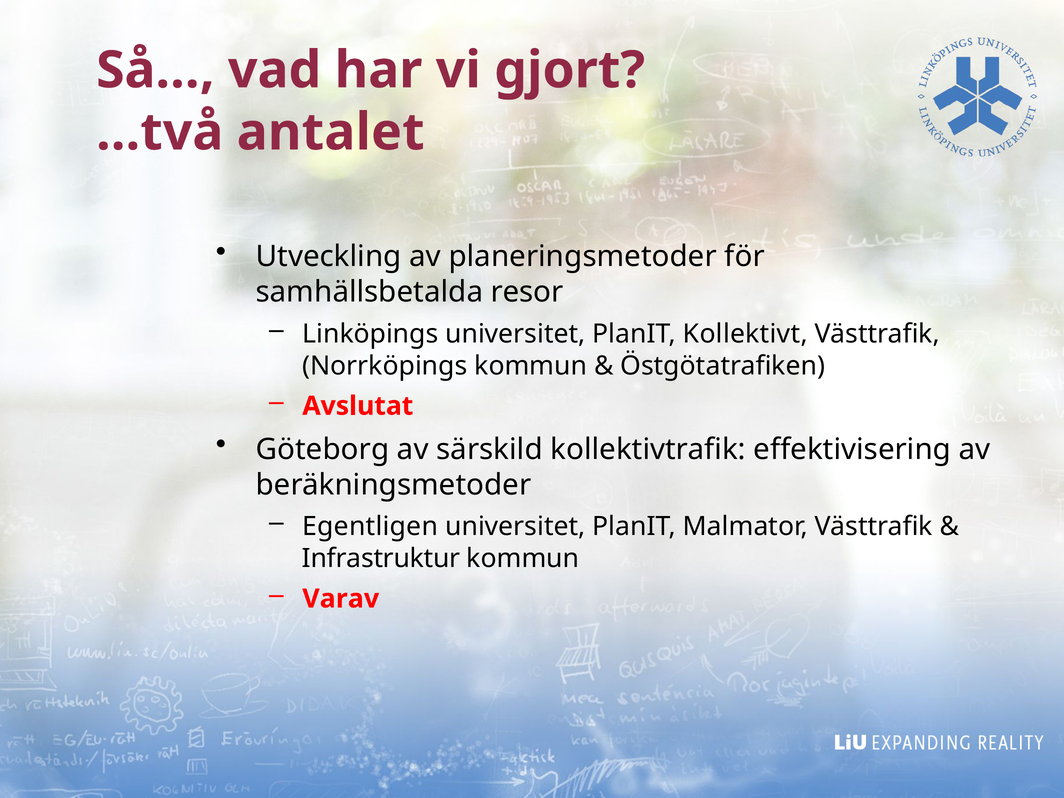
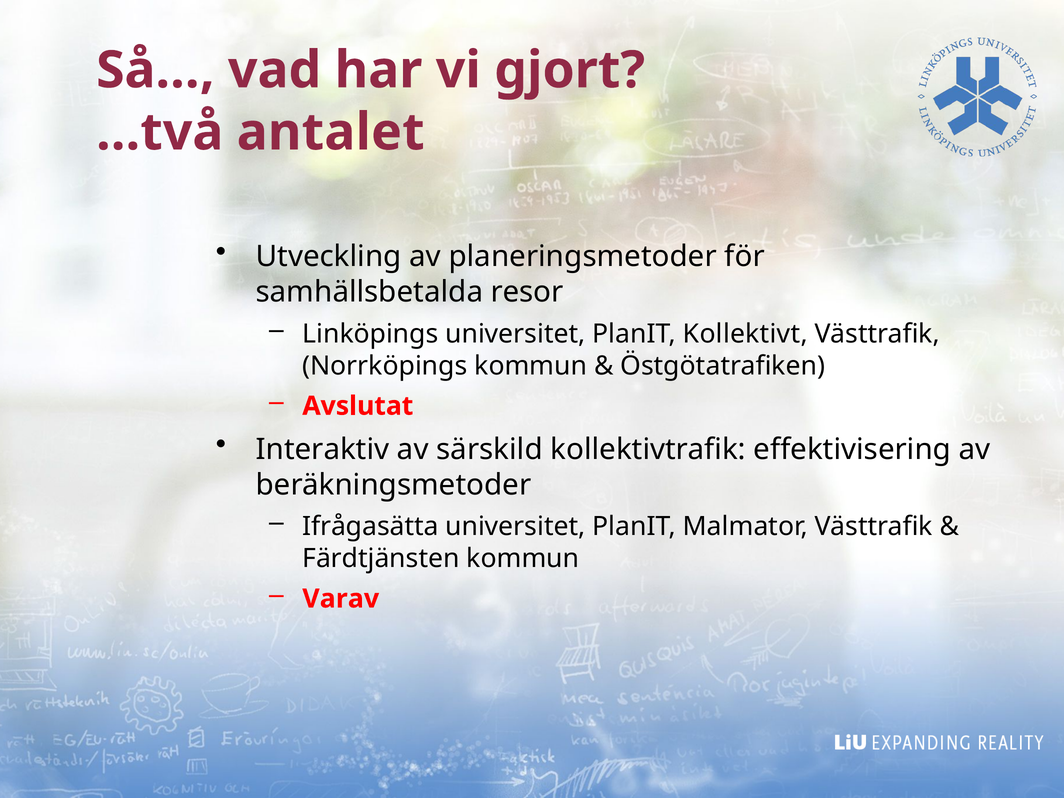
Göteborg: Göteborg -> Interaktiv (323, 449)
Egentligen: Egentligen -> Ifrågasätta (370, 527)
Infrastruktur: Infrastruktur -> Färdtjänsten (381, 559)
